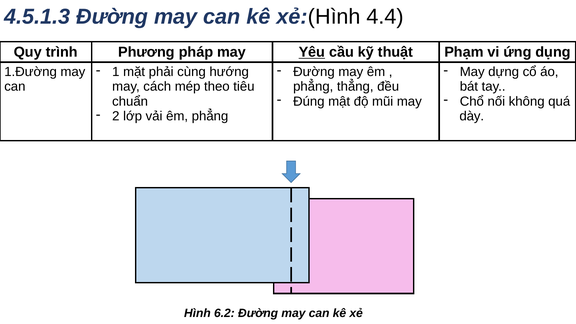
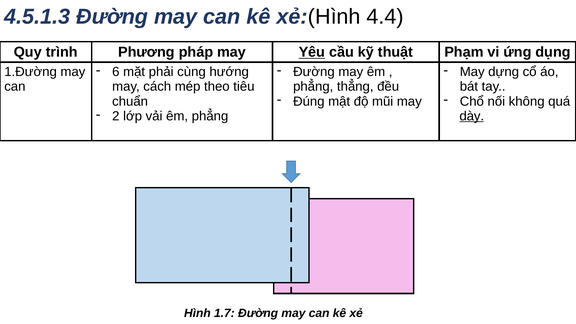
1: 1 -> 6 (116, 72)
dày underline: none -> present (472, 116)
6.2: 6.2 -> 1.7 (224, 313)
